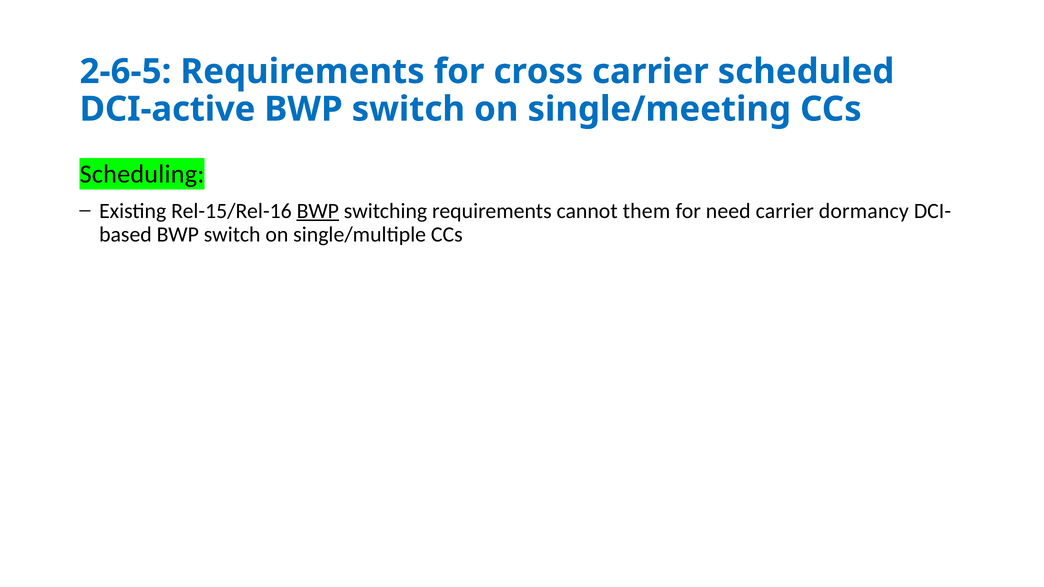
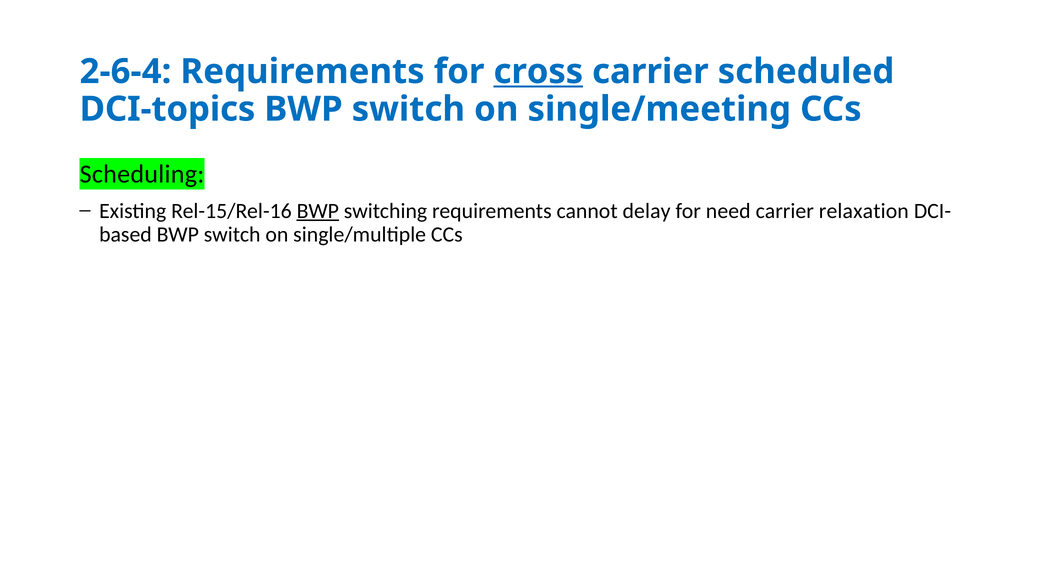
2-6-5: 2-6-5 -> 2-6-4 (125, 72)
cross underline: none -> present (538, 72)
DCI-active: DCI-active -> DCI-topics (167, 109)
them: them -> delay (647, 211)
dormancy: dormancy -> relaxation (864, 211)
